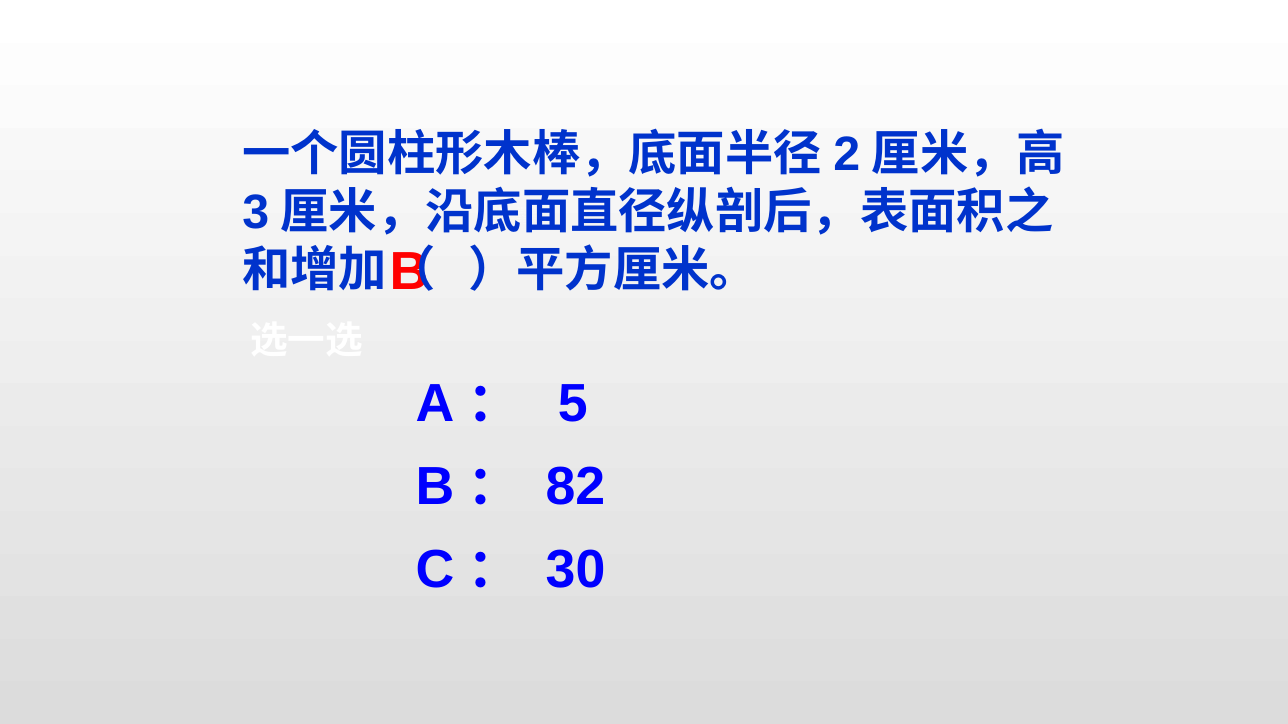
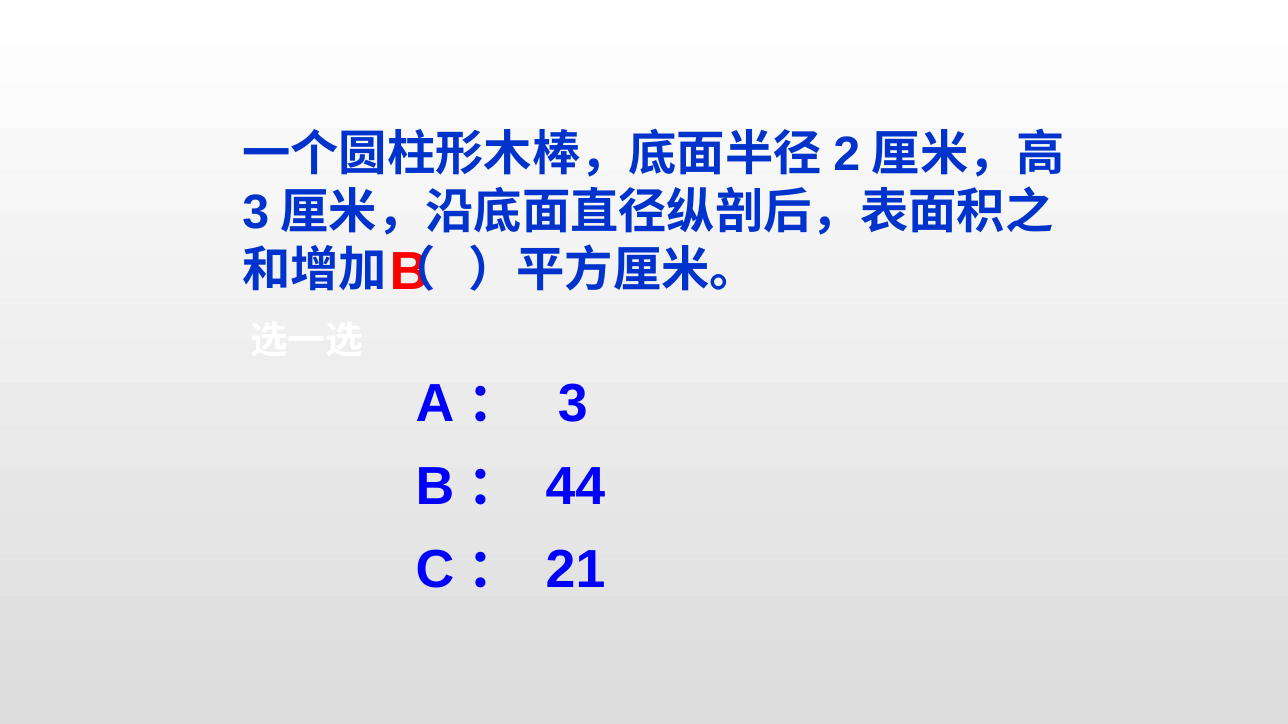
5: 5 -> 3 (573, 404)
82: 82 -> 44 (575, 488)
30: 30 -> 21 (576, 570)
